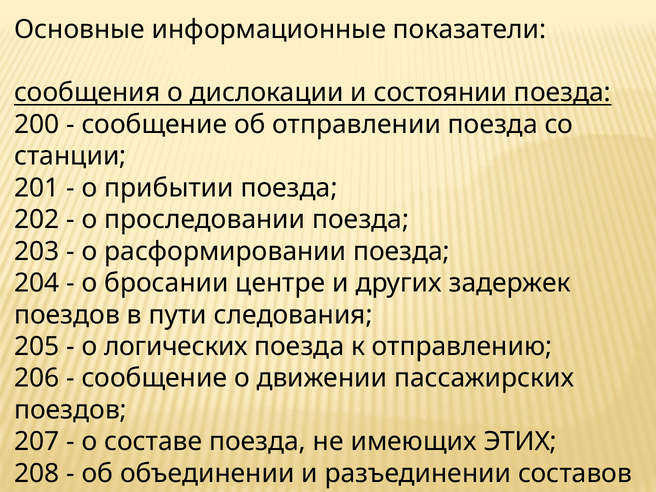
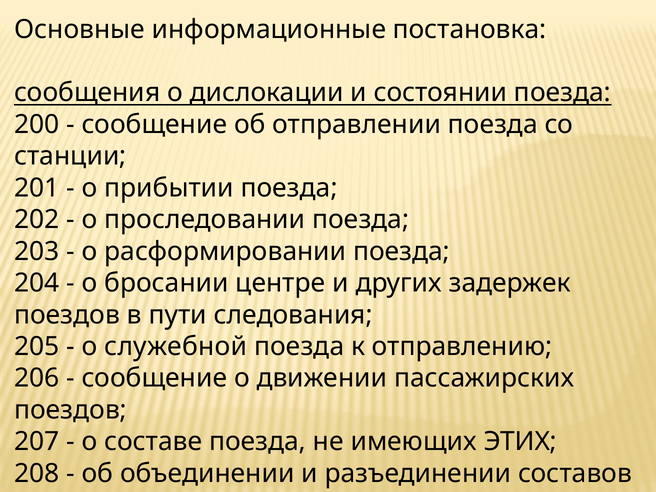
показатели: показатели -> постановка (470, 29)
логических: логических -> служебной (176, 347)
